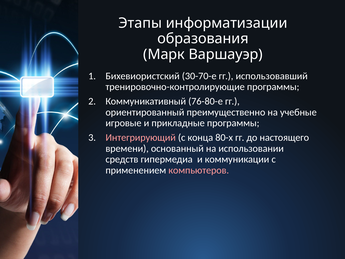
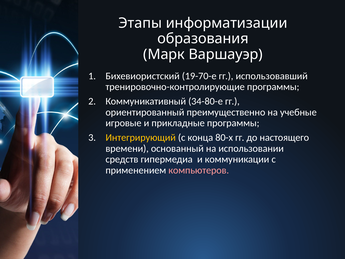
30-70-е: 30-70-е -> 19-70-е (199, 76)
76-80-е: 76-80-е -> 34-80-е (206, 101)
Интегрирующий colour: pink -> yellow (141, 138)
